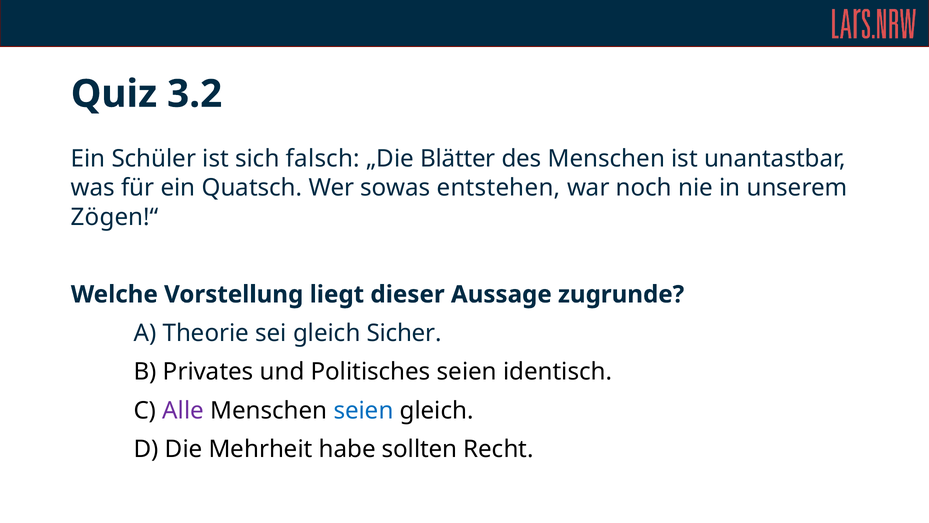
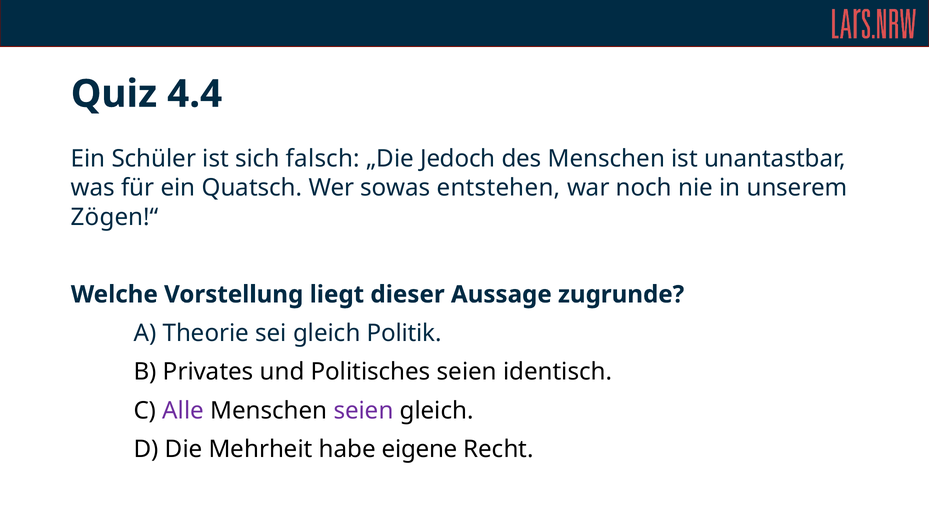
3.2: 3.2 -> 4.4 (195, 94)
Blätter: Blätter -> Jedoch (458, 159)
Sicher: Sicher -> Politik (404, 333)
seien colour: blue -> purple (364, 410)
sollten: sollten -> eigene (420, 449)
